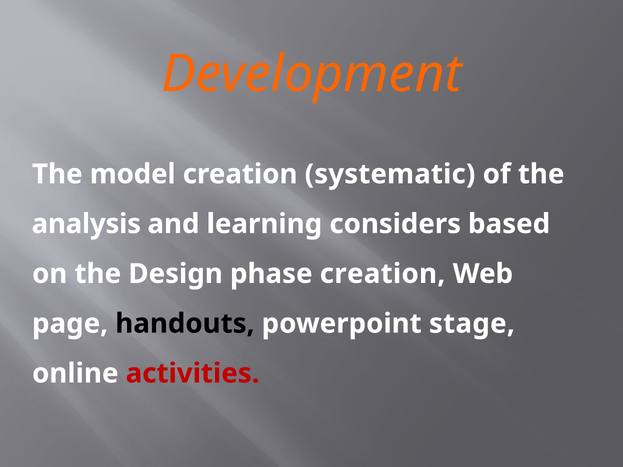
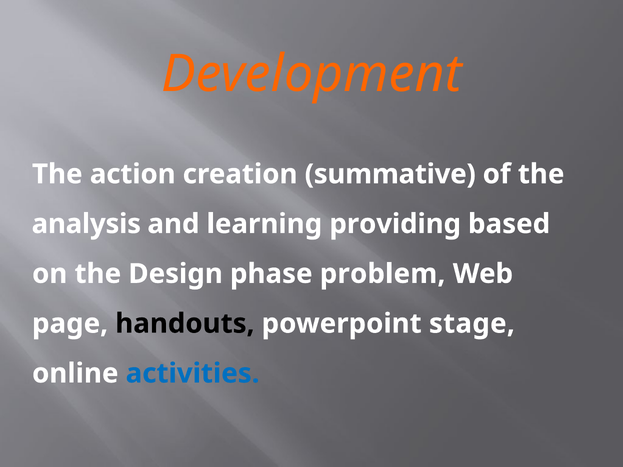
model: model -> action (133, 174)
systematic: systematic -> summative (390, 174)
considers: considers -> providing (395, 224)
phase creation: creation -> problem (383, 274)
activities colour: red -> blue (193, 374)
